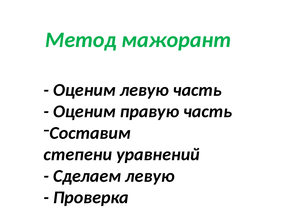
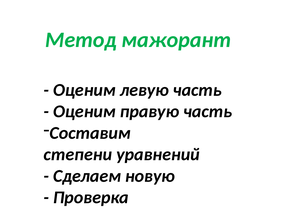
Сделаем левую: левую -> новую (150, 176)
